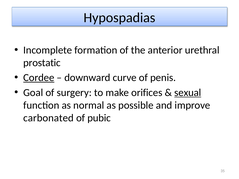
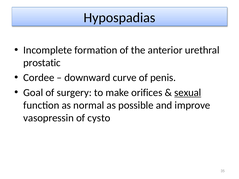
Cordee underline: present -> none (39, 78)
carbonated: carbonated -> vasopressin (49, 118)
pubic: pubic -> cysto (99, 118)
